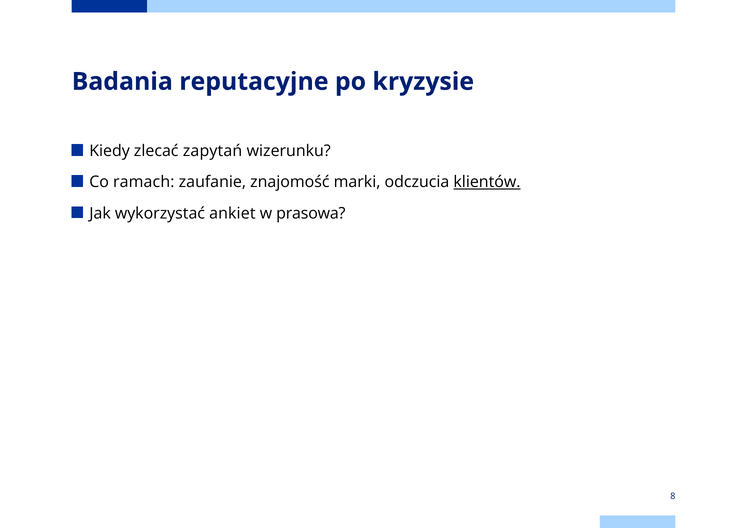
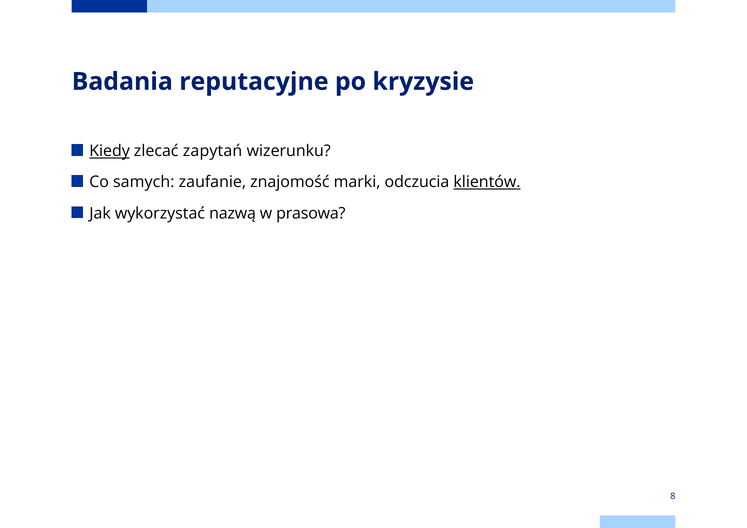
Kiedy underline: none -> present (110, 151)
ramach: ramach -> samych (144, 182)
ankiet: ankiet -> nazwą (233, 213)
